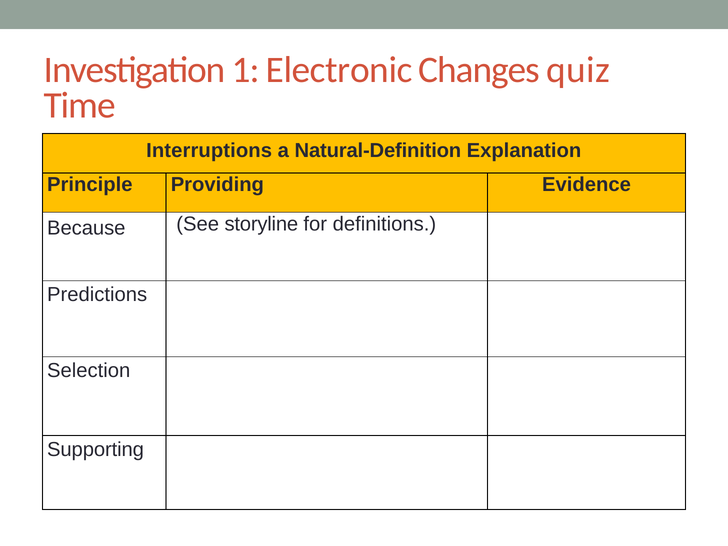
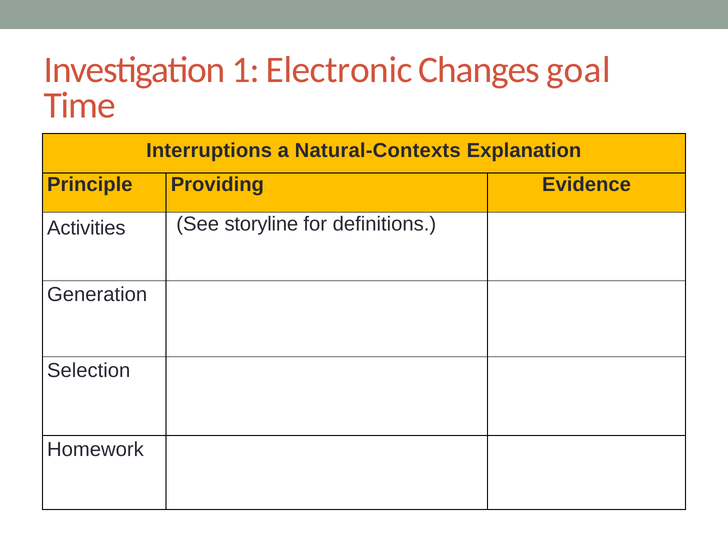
quiz: quiz -> goal (578, 70)
Natural-Definition: Natural-Definition -> Natural-Contexts (378, 150)
Because: Because -> Activities (86, 228)
Predictions: Predictions -> Generation (97, 295)
Supporting: Supporting -> Homework (95, 449)
